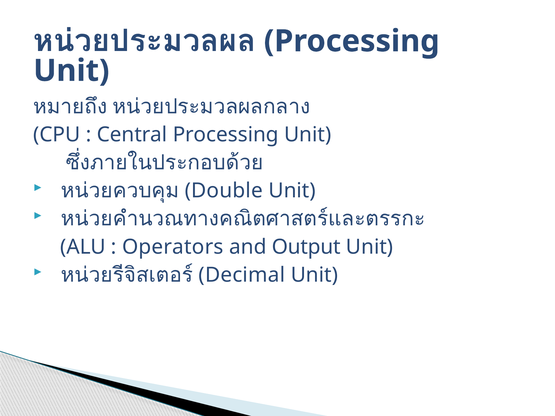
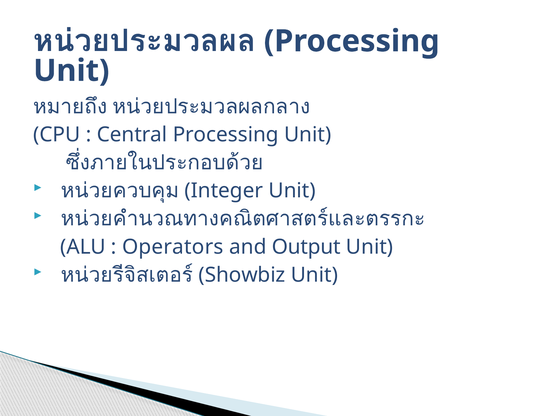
Double: Double -> Integer (224, 191)
Decimal: Decimal -> Showbiz (242, 275)
